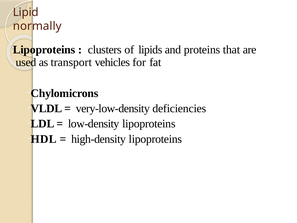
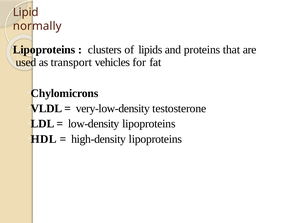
deficiencies: deficiencies -> testosterone (179, 108)
